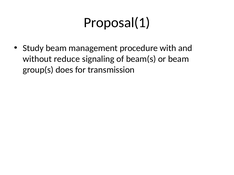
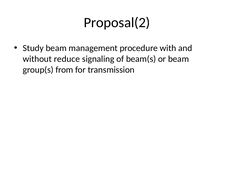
Proposal(1: Proposal(1 -> Proposal(2 (117, 23)
does: does -> from (64, 70)
